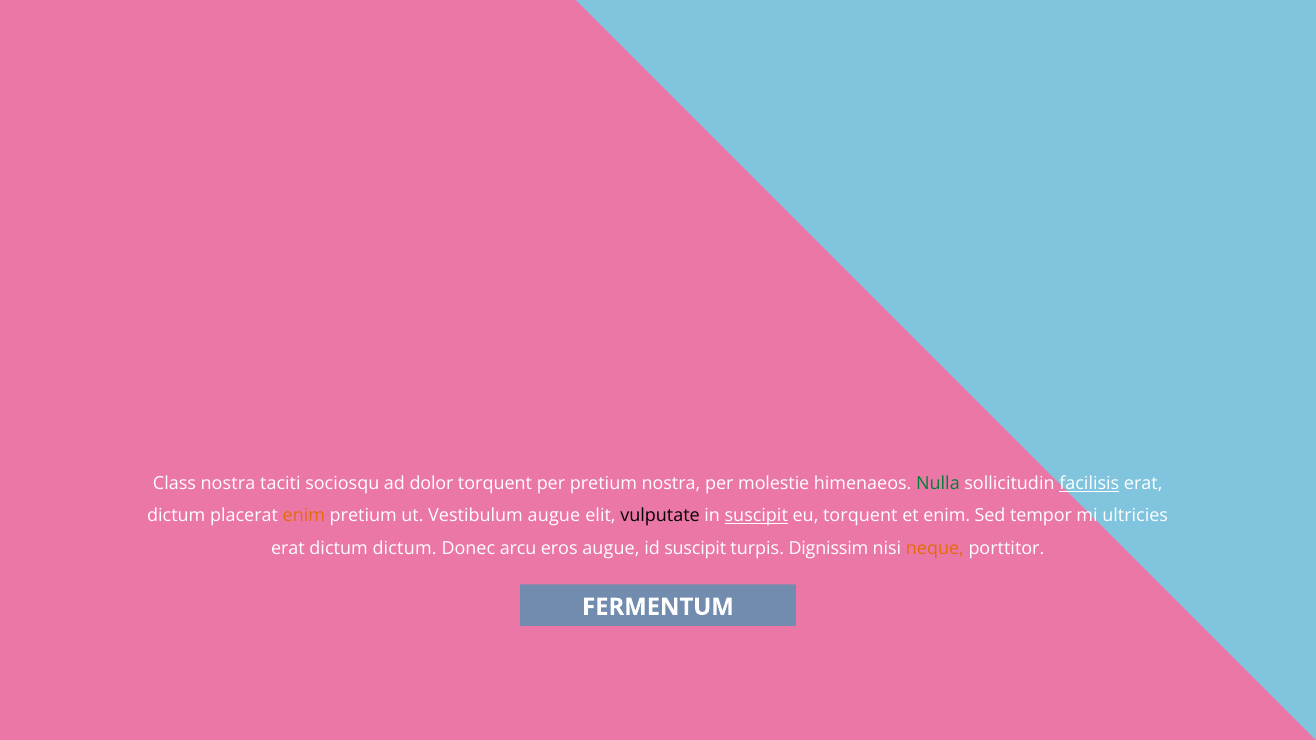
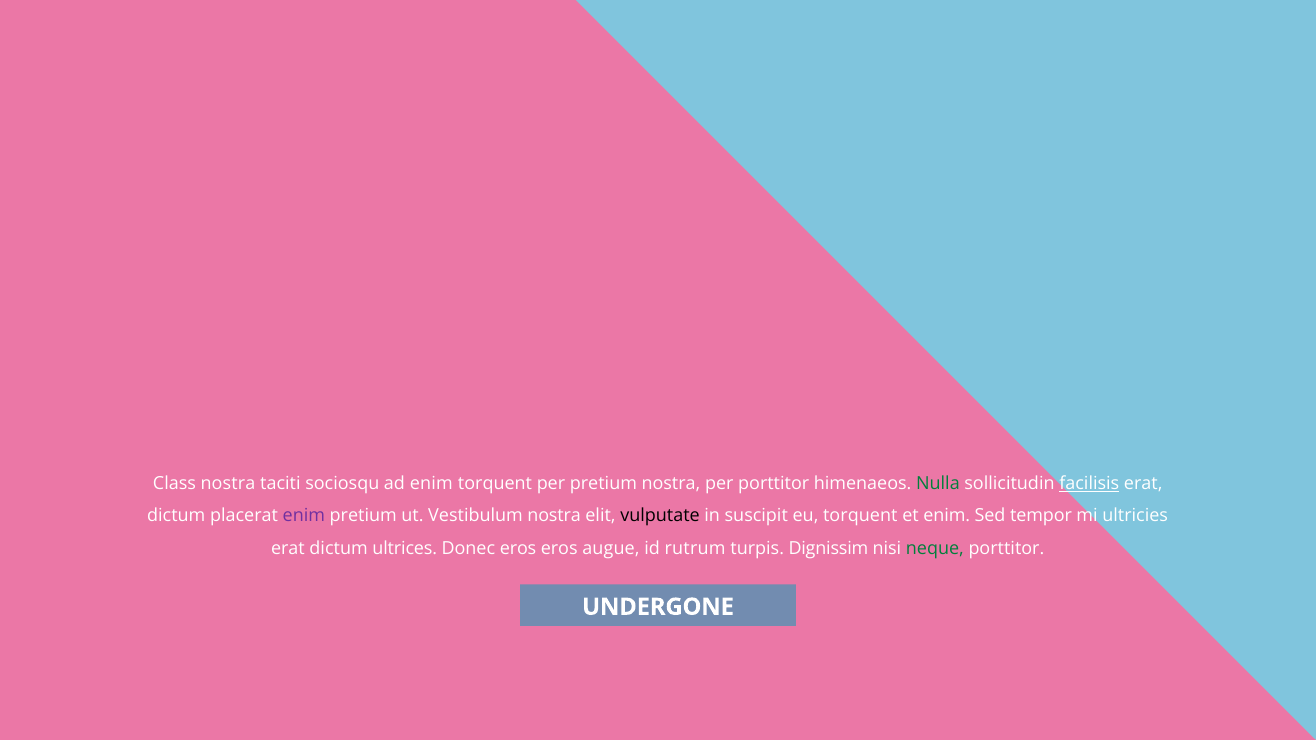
ad dolor: dolor -> enim (431, 484)
per molestie: molestie -> porttitor (774, 484)
enim colour: orange -> purple (304, 516)
Vestibulum augue: augue -> nostra (554, 516)
suscipit underline: present -> none (756, 516)
dictum dictum: dictum -> ultrices (405, 548)
Donec arcu: arcu -> eros (518, 548)
id suscipit: suscipit -> rutrum (695, 548)
neque colour: orange -> green (935, 548)
FERMENTUM: FERMENTUM -> UNDERGONE (658, 607)
